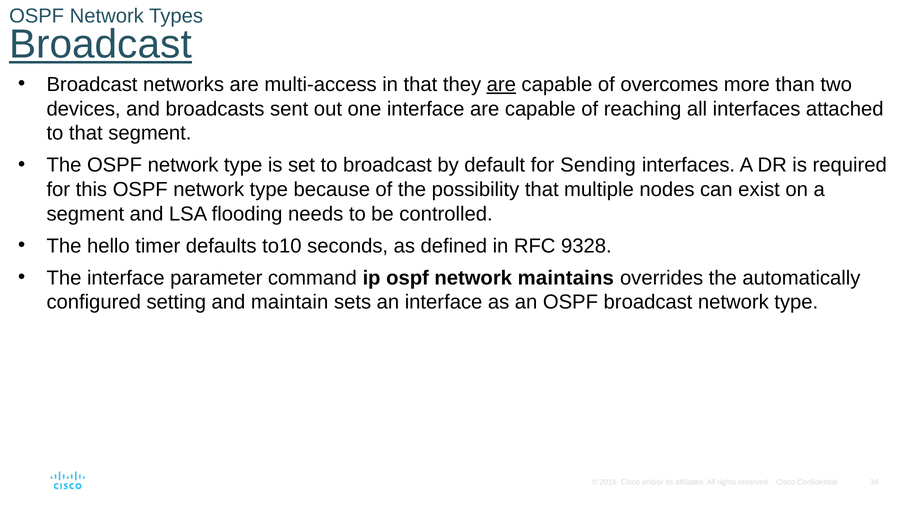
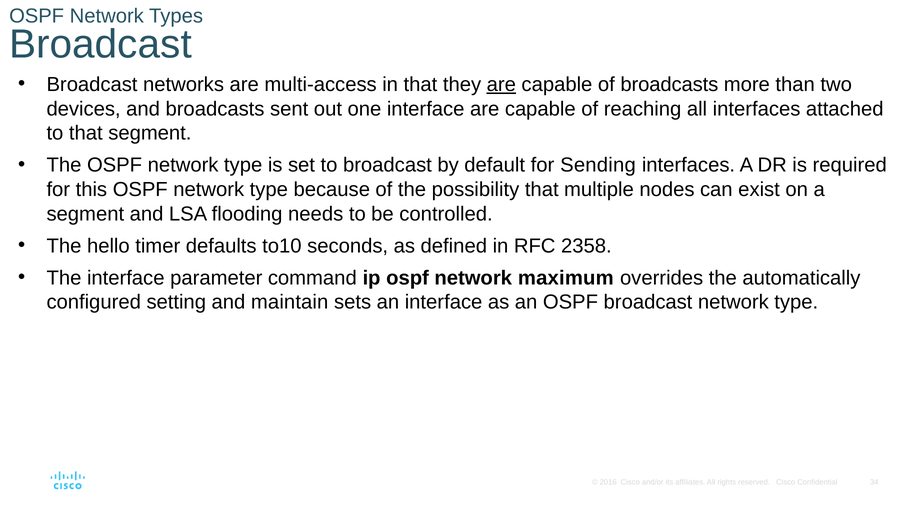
Broadcast underline: present -> none (100, 45)
of overcomes: overcomes -> broadcasts (669, 84)
9328: 9328 -> 2358 (586, 246)
maintains: maintains -> maximum (566, 278)
